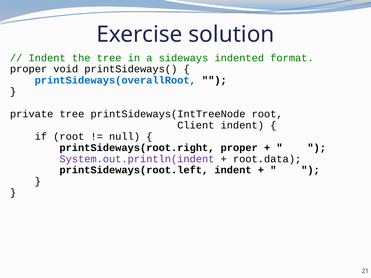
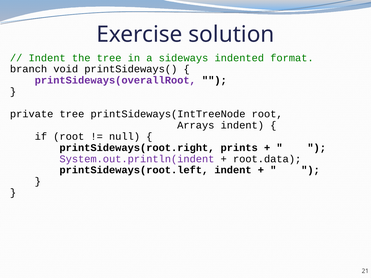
proper: proper -> branch (29, 69)
printSideways(overallRoot colour: blue -> purple (115, 80)
Client: Client -> Arrays (196, 125)
printSideways(root.right proper: proper -> prints (239, 148)
